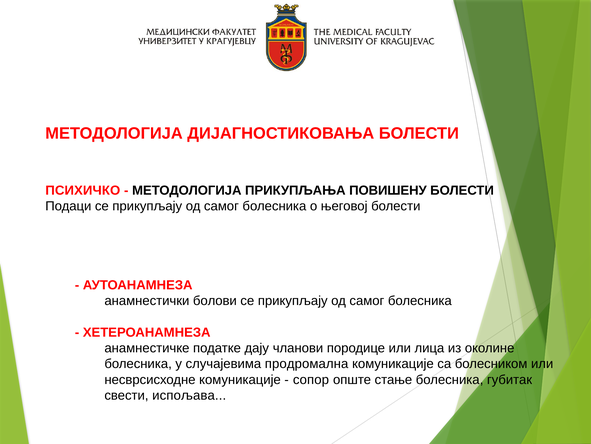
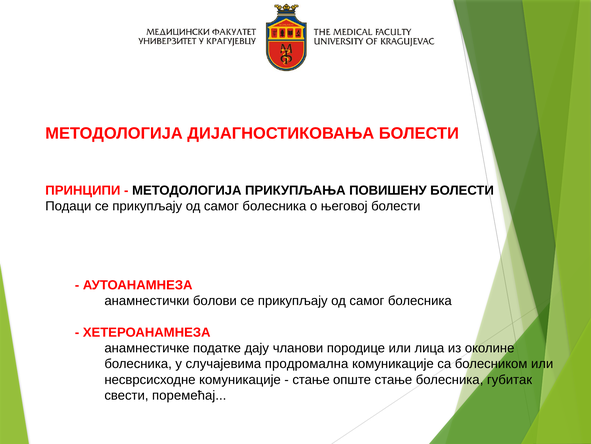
ПСИХИЧКО: ПСИХИЧКО -> ПРИНЦИПИ (83, 190)
сопор: сопор -> стање (311, 379)
испољава: испољава -> поремећај (189, 395)
